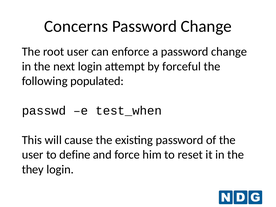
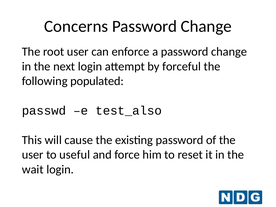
test_when: test_when -> test_also (129, 111)
define: define -> useful (75, 155)
they: they -> wait (33, 169)
